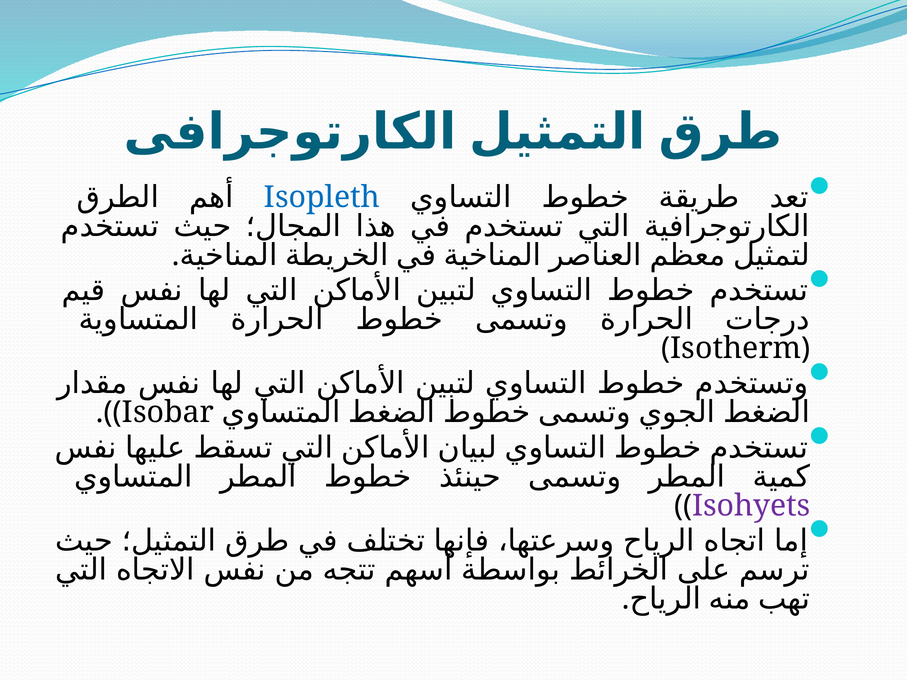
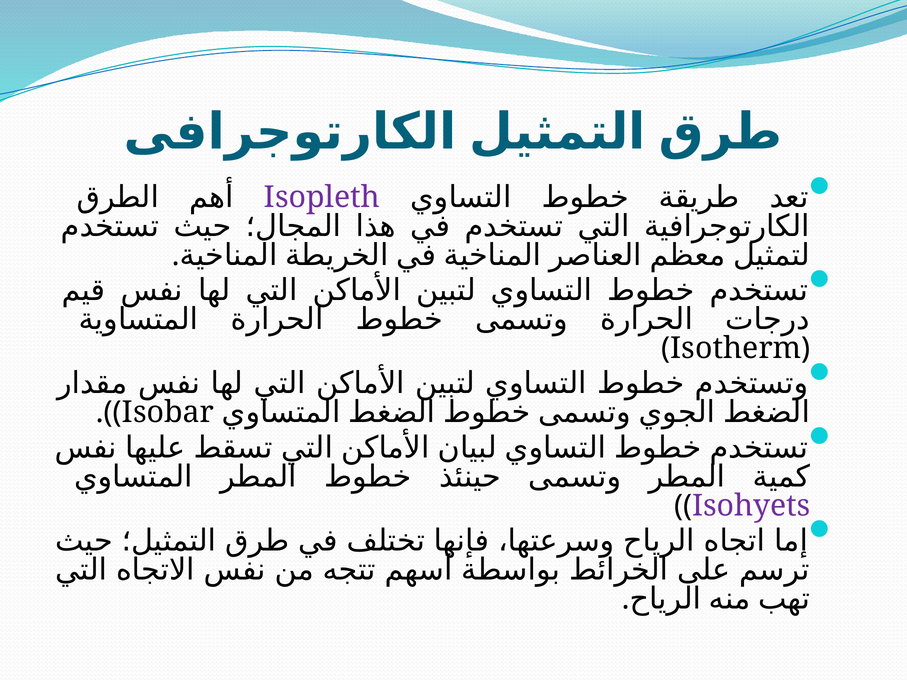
Isopleth colour: blue -> purple (322, 197)
